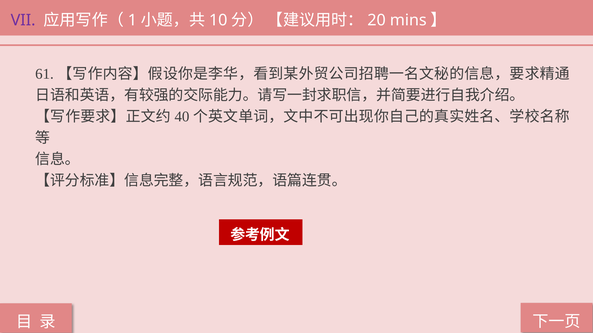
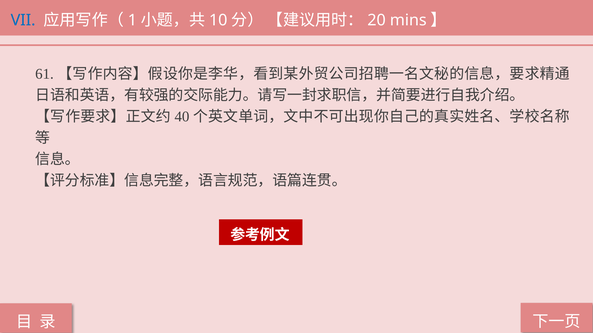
VII colour: purple -> blue (23, 20)
